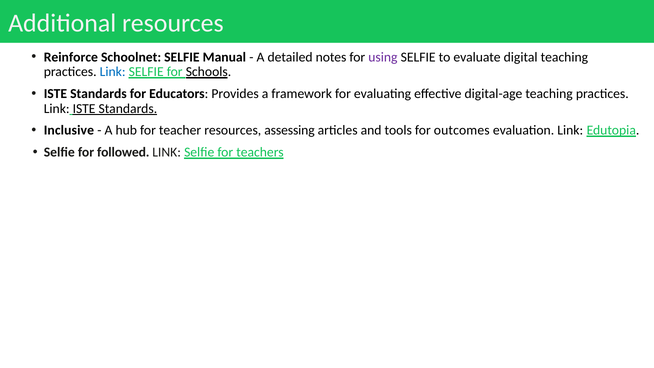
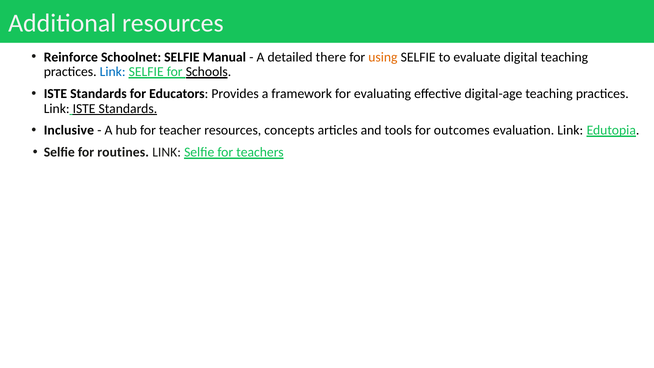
notes: notes -> there (331, 57)
using colour: purple -> orange (383, 57)
assessing: assessing -> concepts (289, 130)
followed: followed -> routines (123, 152)
